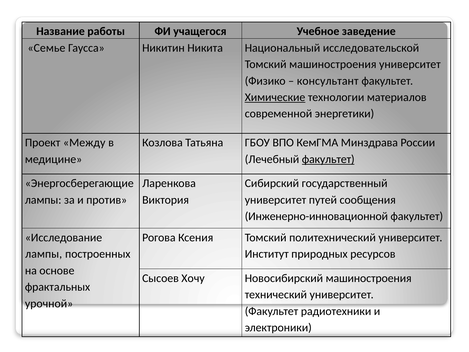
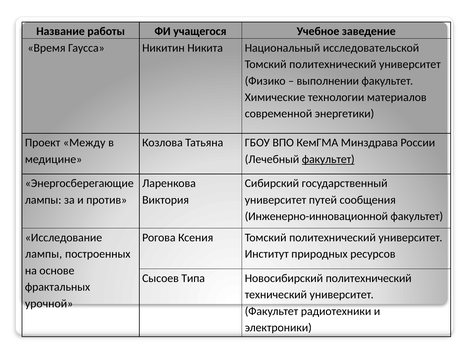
Семье: Семье -> Время (47, 48)
машиностроения: машиностроения -> политехнический (333, 64)
консультант: консультант -> выполнении (328, 81)
Химические underline: present -> none (275, 97)
Хочу: Хочу -> Типа (193, 278)
Новосибирский машиностроения: машиностроения -> политехнический (369, 278)
